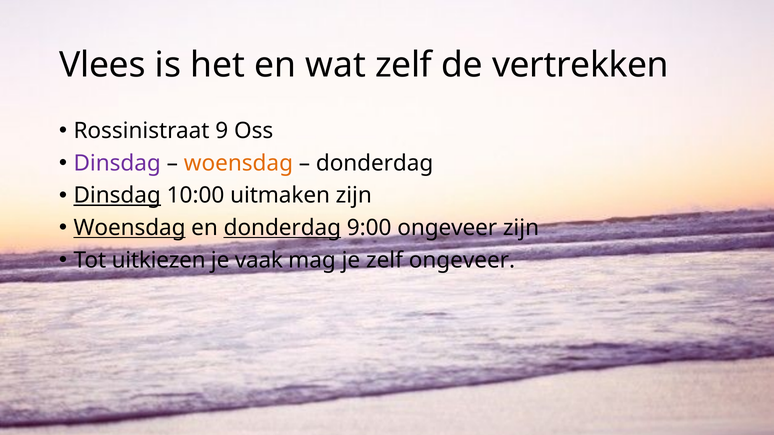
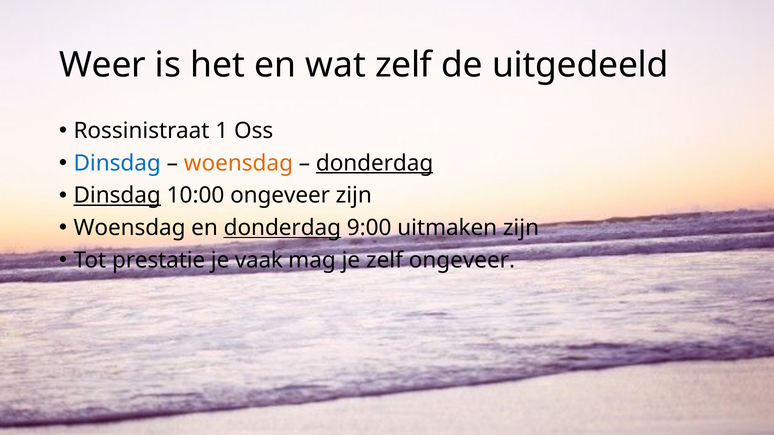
Vlees: Vlees -> Weer (102, 65)
vertrekken: vertrekken -> uitgedeeld (580, 65)
9: 9 -> 1 (222, 131)
Dinsdag colour: purple -> blue (117, 163)
donderdag underline: none -> present (375, 163)
10:00 uitmaken: uitmaken -> ongeveer (280, 196)
Woensdag underline: present -> none (130, 228)
9:00 ongeveer: ongeveer -> uitmaken (447, 228)
uitkiezen: uitkiezen -> prestatie (159, 260)
